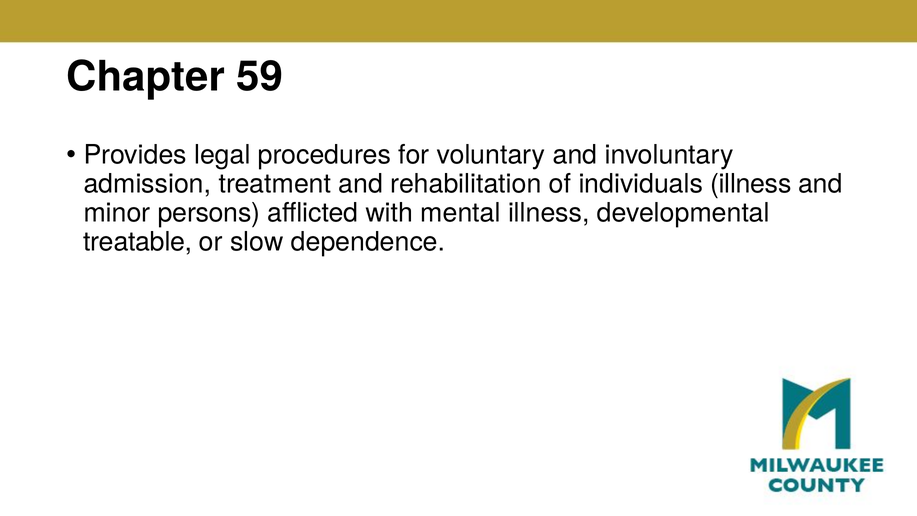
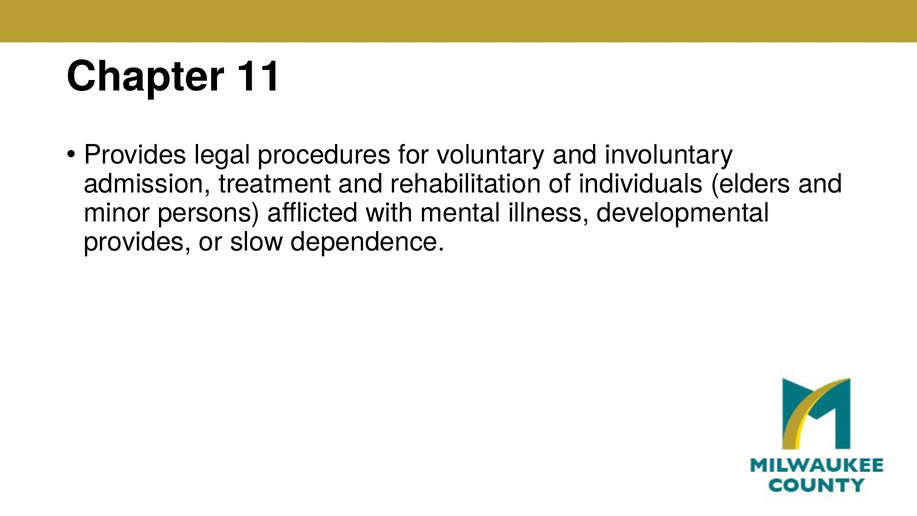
59: 59 -> 11 (260, 77)
individuals illness: illness -> elders (751, 184)
treatable: treatable -> provides (138, 242)
